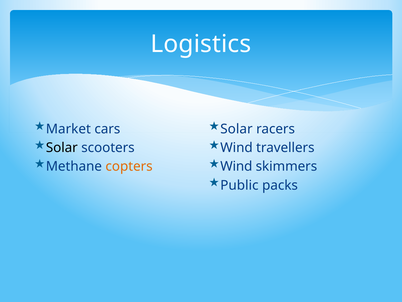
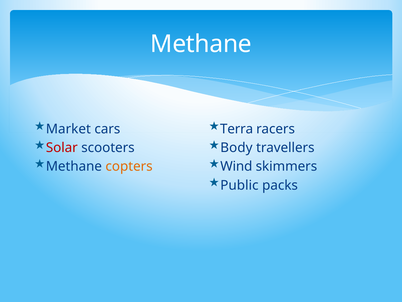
Logistics: Logistics -> Methane (201, 44)
Solar: Solar -> Terra (237, 129)
Solar colour: black -> red (62, 148)
Wind: Wind -> Body (236, 148)
